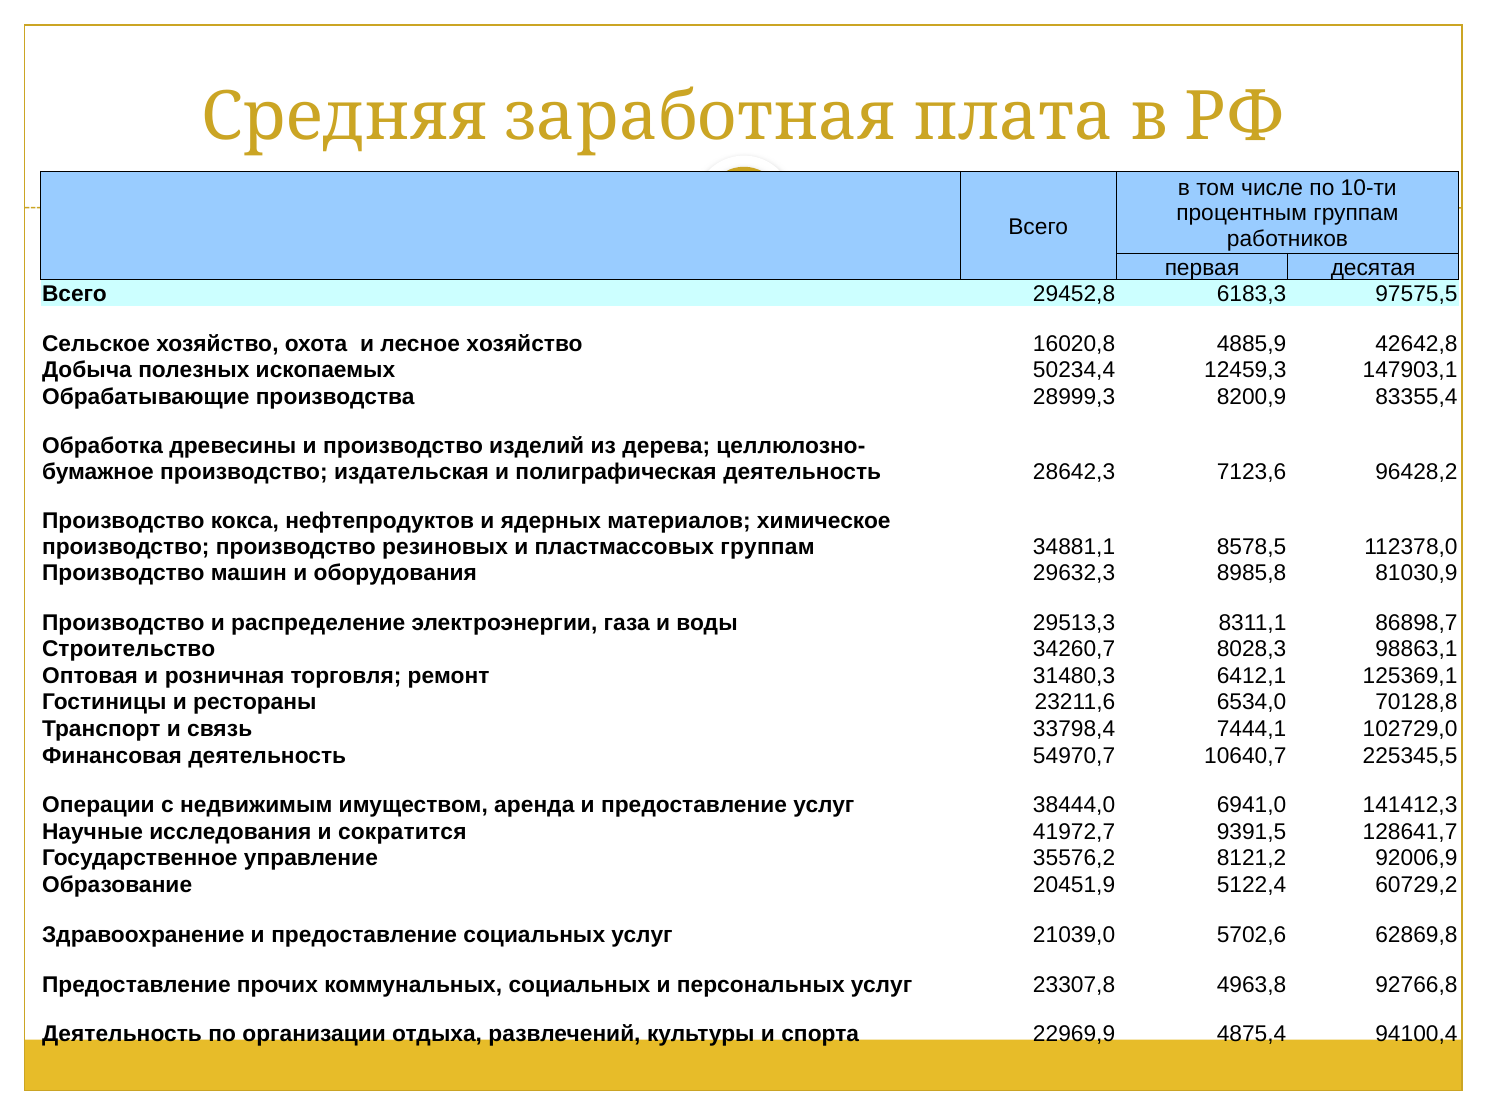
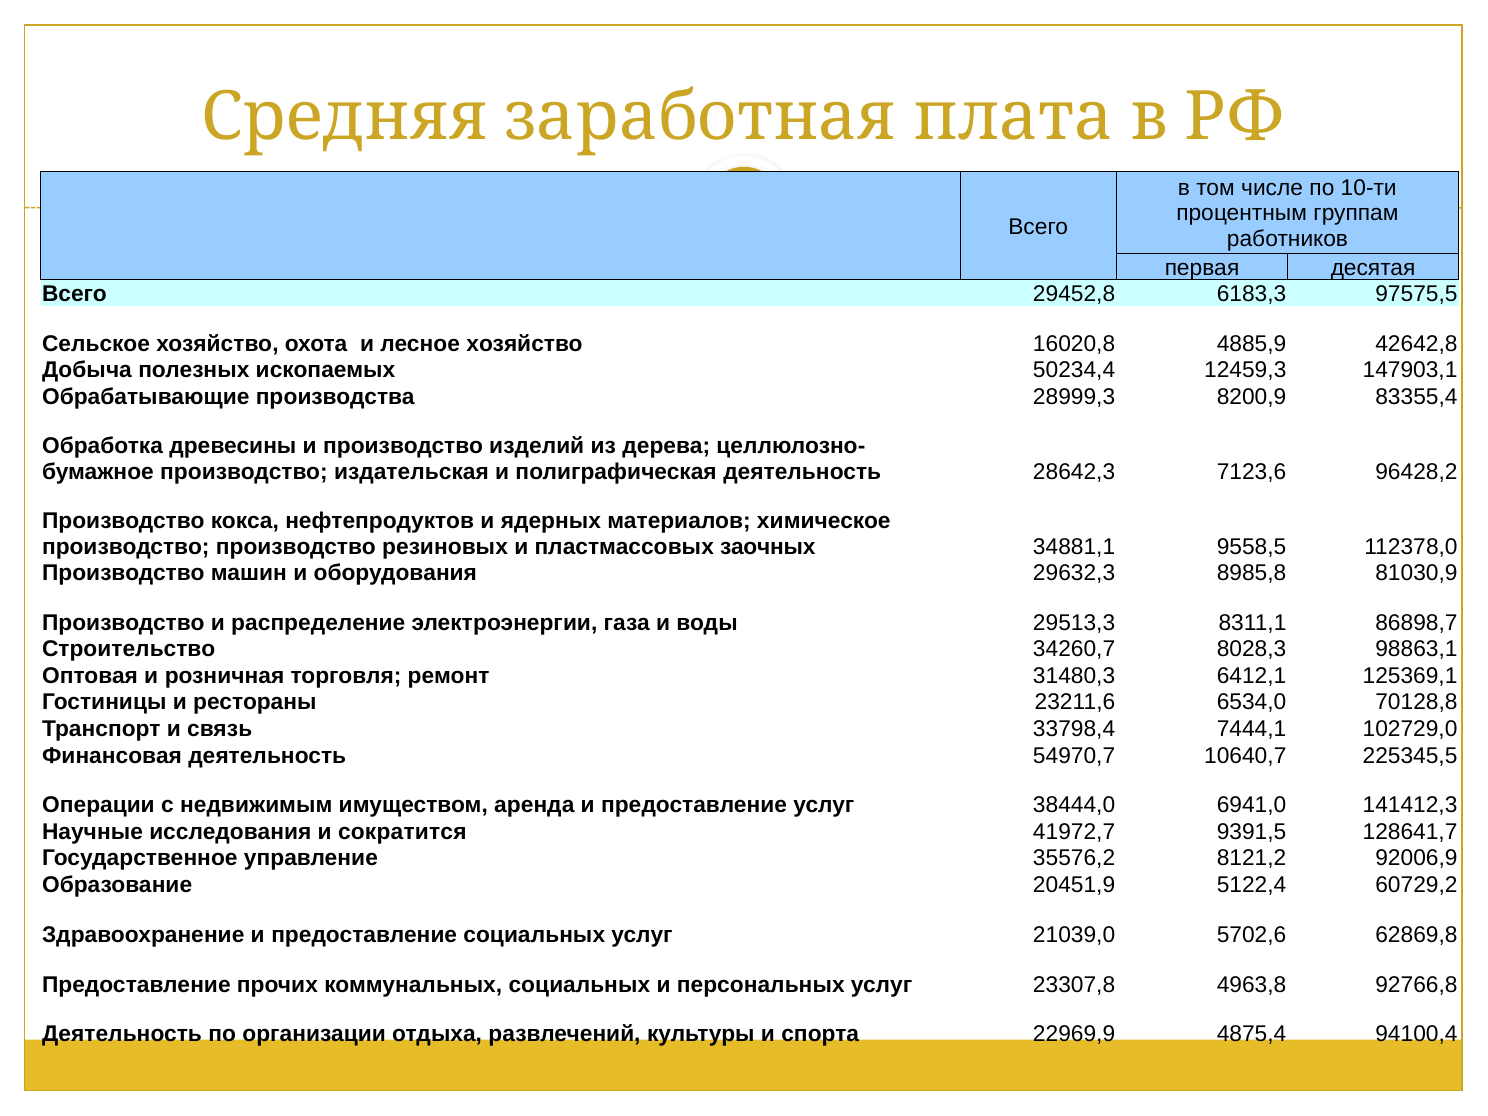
пластмассовых группам: группам -> заочных (768, 547)
8578,5: 8578,5 -> 9558,5 (1252, 547)
